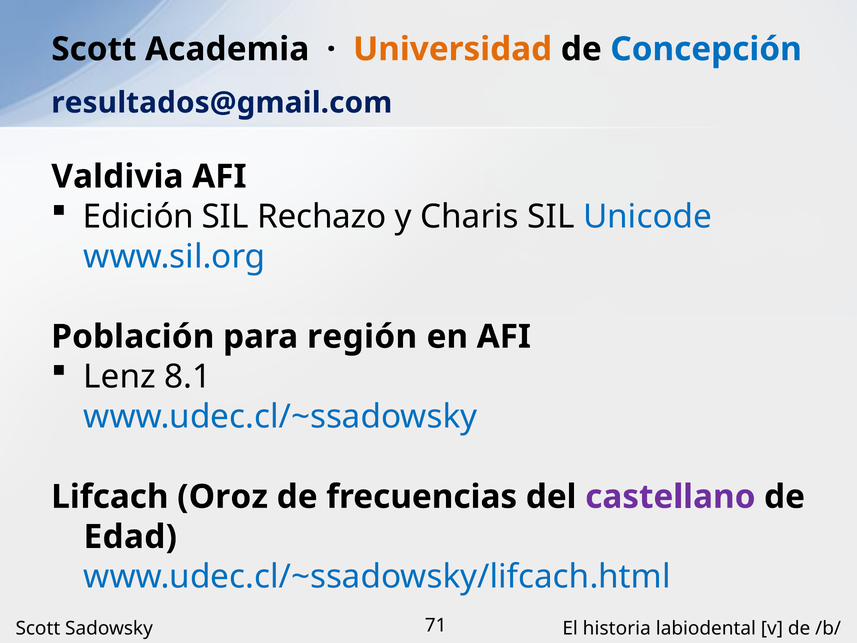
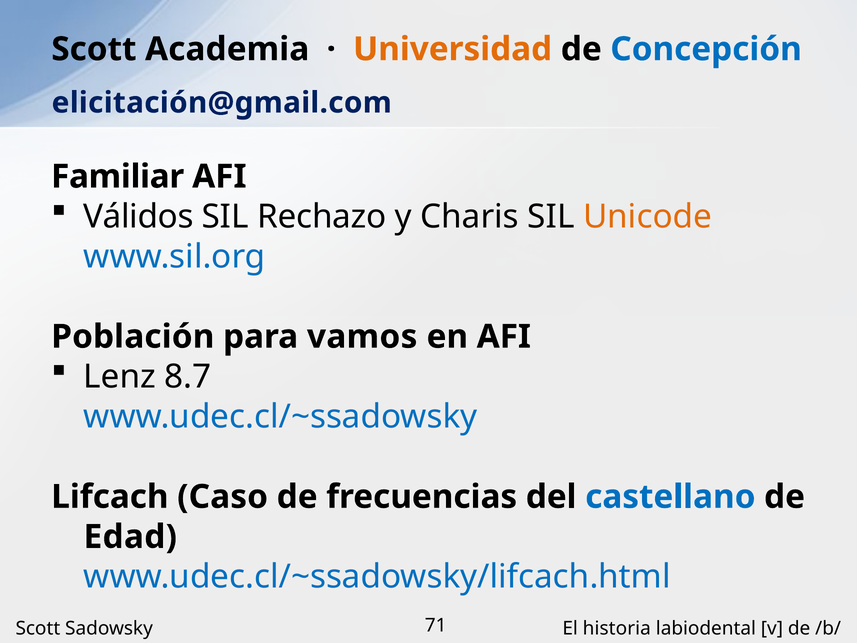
resultados@gmail.com: resultados@gmail.com -> elicitación@gmail.com (222, 103)
Valdivia: Valdivia -> Familiar (118, 177)
Edición: Edición -> Válidos (138, 217)
Unicode colour: blue -> orange (647, 217)
región: región -> vamos (362, 337)
8.1: 8.1 -> 8.7 (188, 377)
Oroz: Oroz -> Caso (223, 497)
castellano colour: purple -> blue (670, 497)
